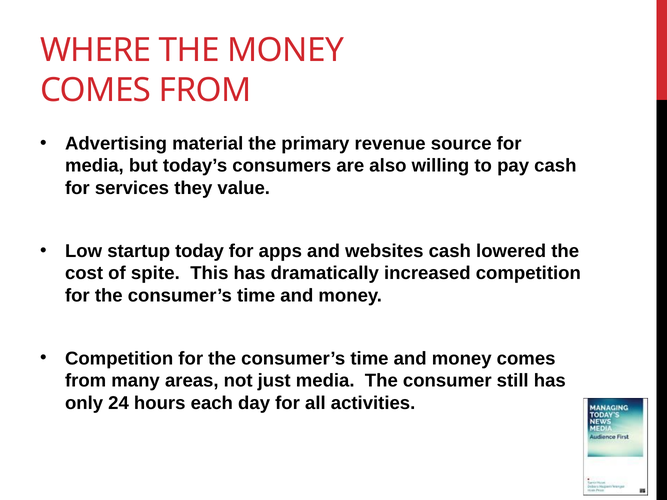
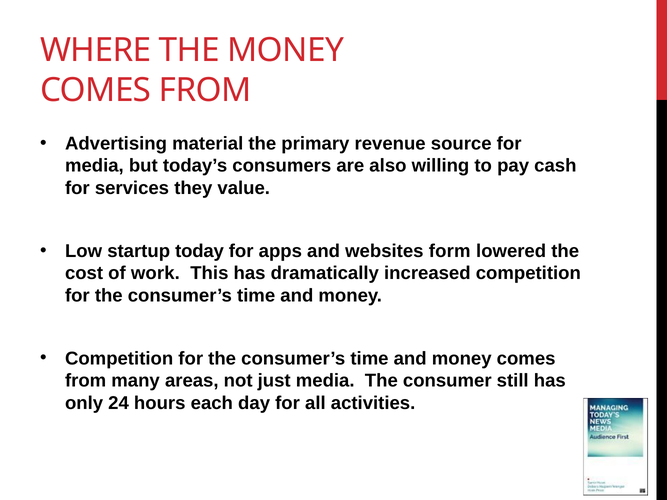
websites cash: cash -> form (450, 251)
spite: spite -> work (155, 273)
